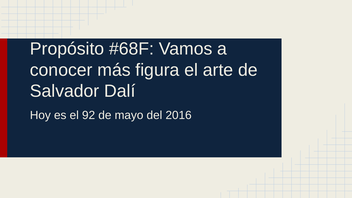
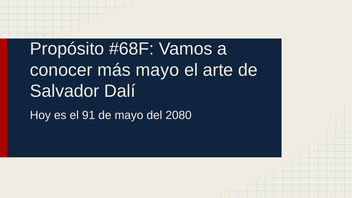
más figura: figura -> mayo (157, 70)
92: 92 -> 91 (89, 115)
2016: 2016 -> 2080 (179, 115)
